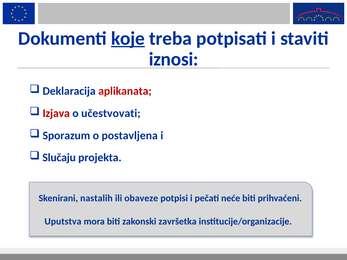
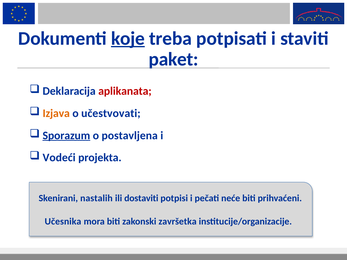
iznosi: iznosi -> paket (174, 59)
Izjava colour: red -> orange (56, 113)
Sporazum underline: none -> present (66, 136)
Slučaju: Slučaju -> Vodeći (59, 158)
obaveze: obaveze -> dostaviti (141, 198)
Uputstva: Uputstva -> Učesnika (63, 222)
